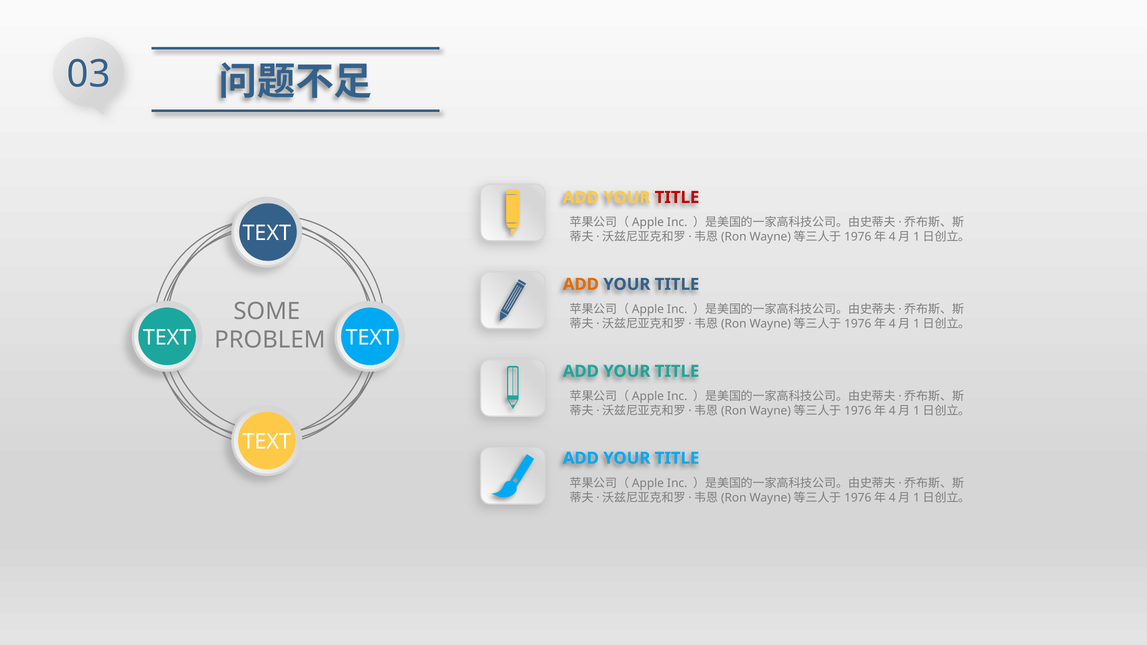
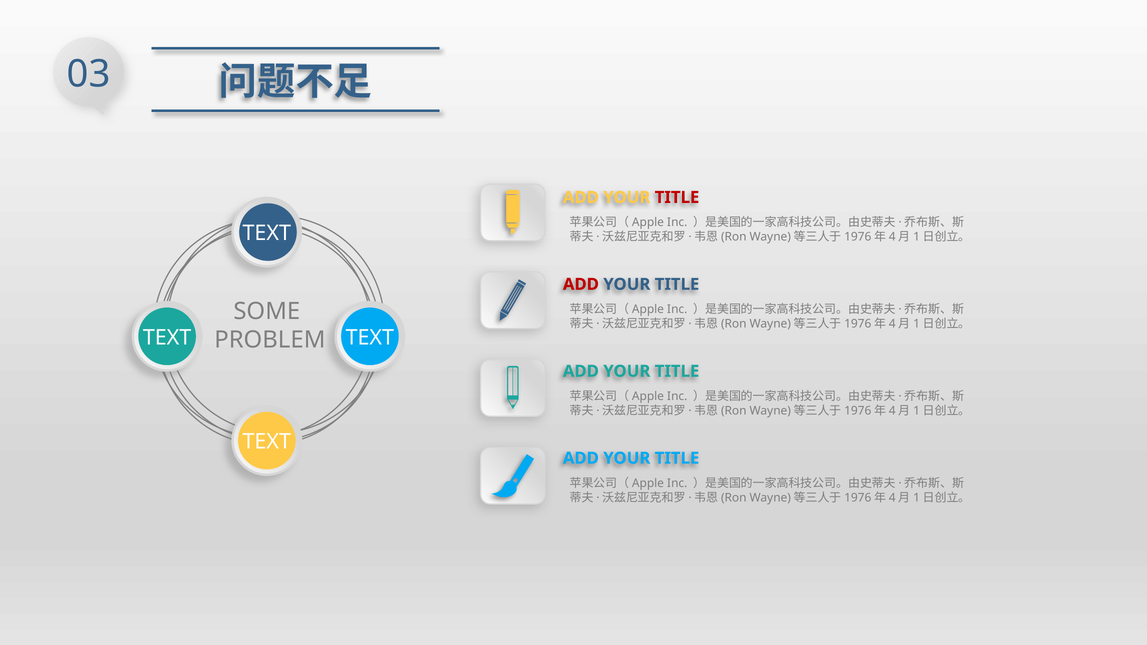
ADD colour: orange -> red (581, 284)
